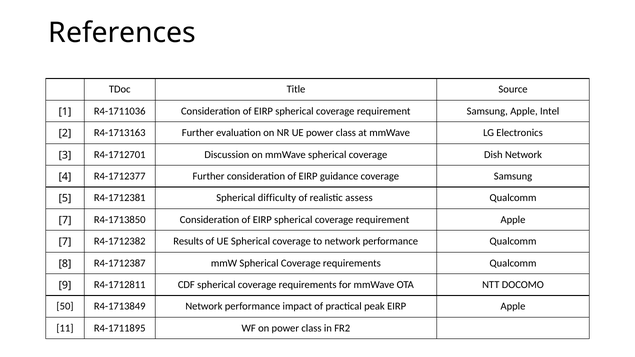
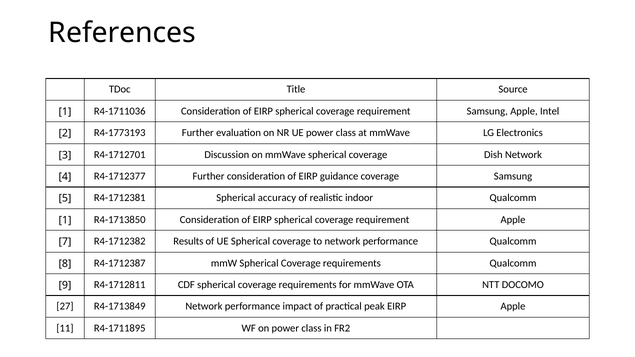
R4-1713163: R4-1713163 -> R4-1773193 (120, 133)
difficulty: difficulty -> accuracy (277, 198)
assess: assess -> indoor (359, 198)
7: 7 -> 1 (65, 220)
50: 50 -> 27 (65, 307)
